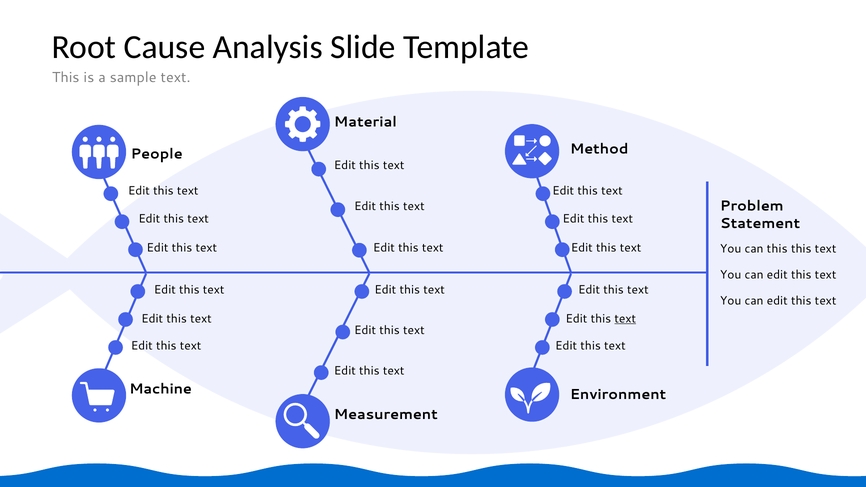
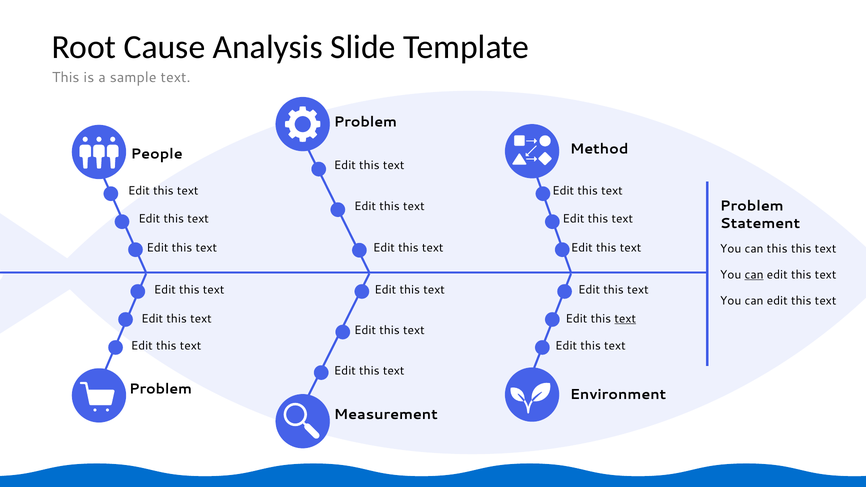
Material: Material -> Problem (365, 122)
can underline: none -> present (754, 275)
Machine: Machine -> Problem (161, 389)
